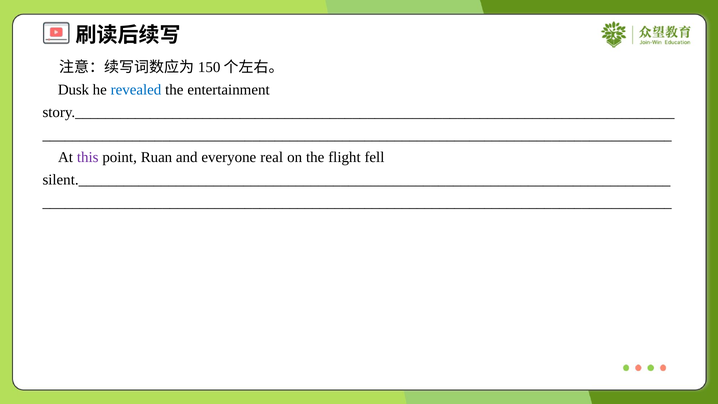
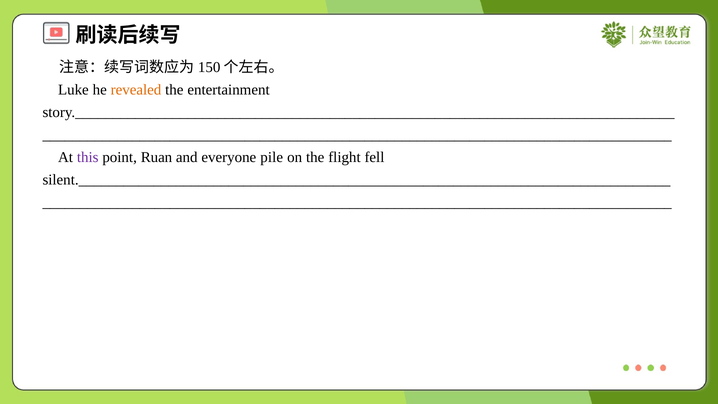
Dusk: Dusk -> Luke (73, 90)
revealed colour: blue -> orange (136, 90)
real: real -> pile (272, 157)
